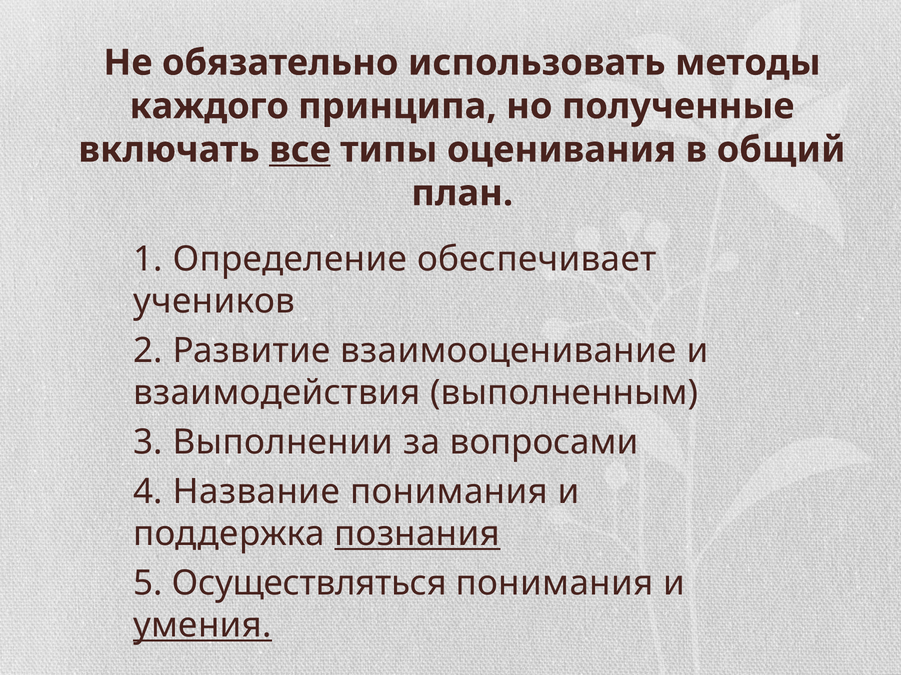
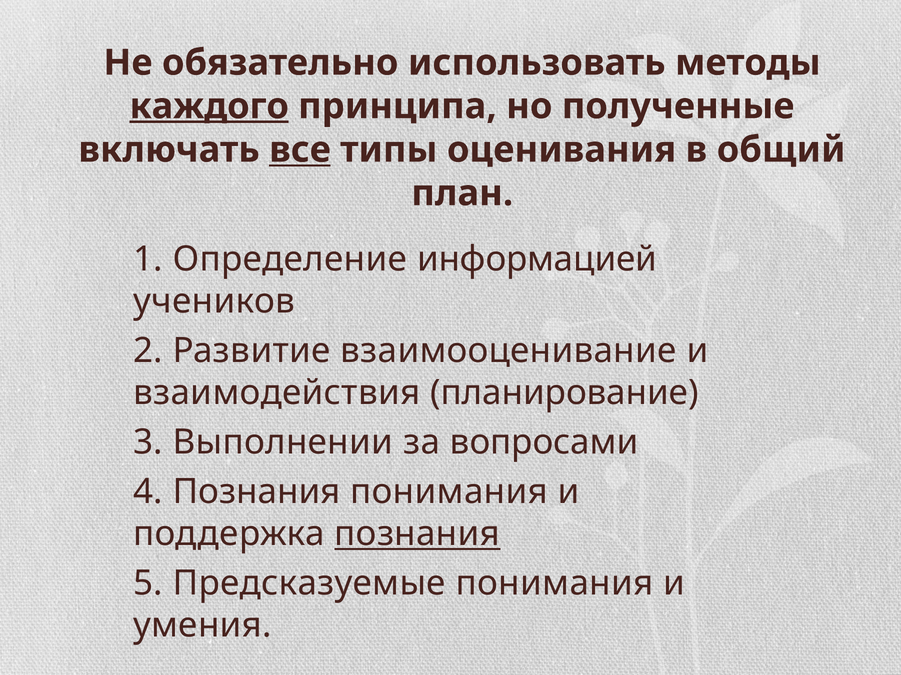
каждого underline: none -> present (209, 106)
обеспечивает: обеспечивает -> информацией (537, 259)
выполненным: выполненным -> планирование (564, 393)
4 Название: Название -> Познания (257, 492)
Осуществляться: Осуществляться -> Предсказуемые (309, 584)
умения underline: present -> none (202, 626)
